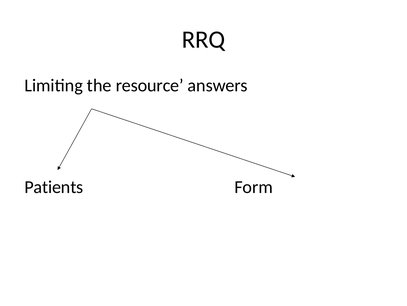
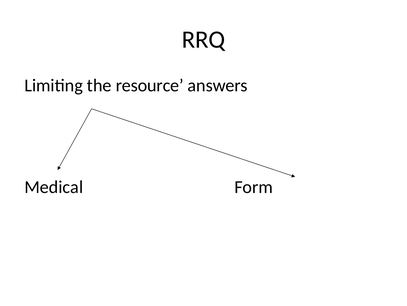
Patients: Patients -> Medical (54, 187)
